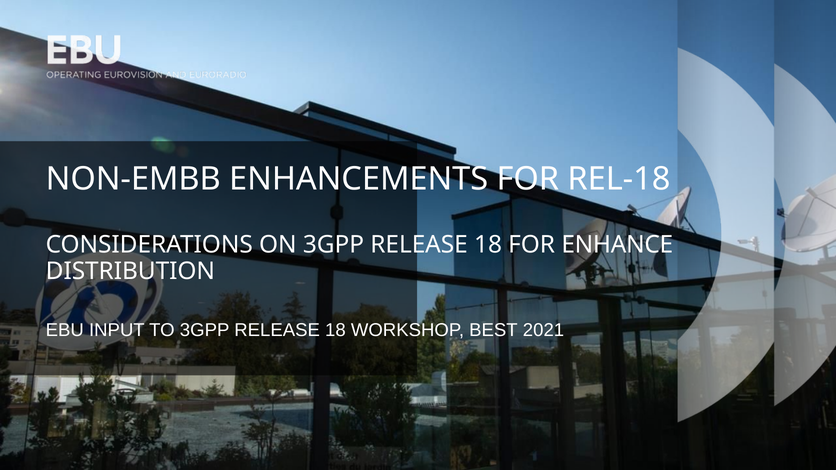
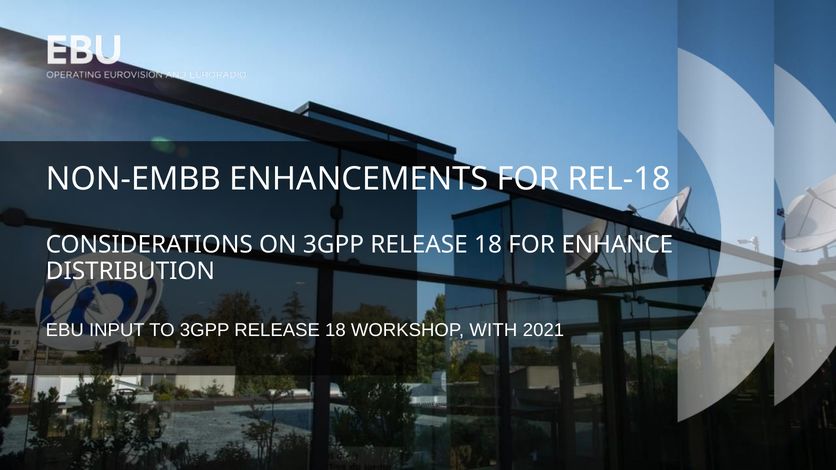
BEST: BEST -> WITH (493, 330)
